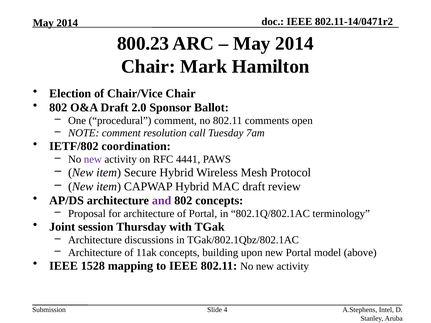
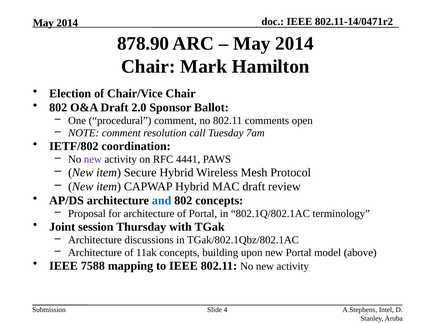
800.23: 800.23 -> 878.90 (143, 44)
and colour: purple -> blue (162, 201)
1528: 1528 -> 7588 (93, 266)
